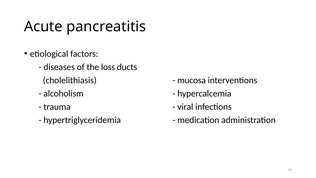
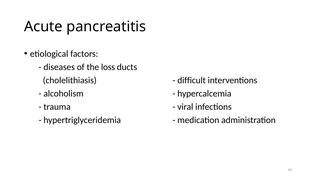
mucosa: mucosa -> difficult (192, 80)
